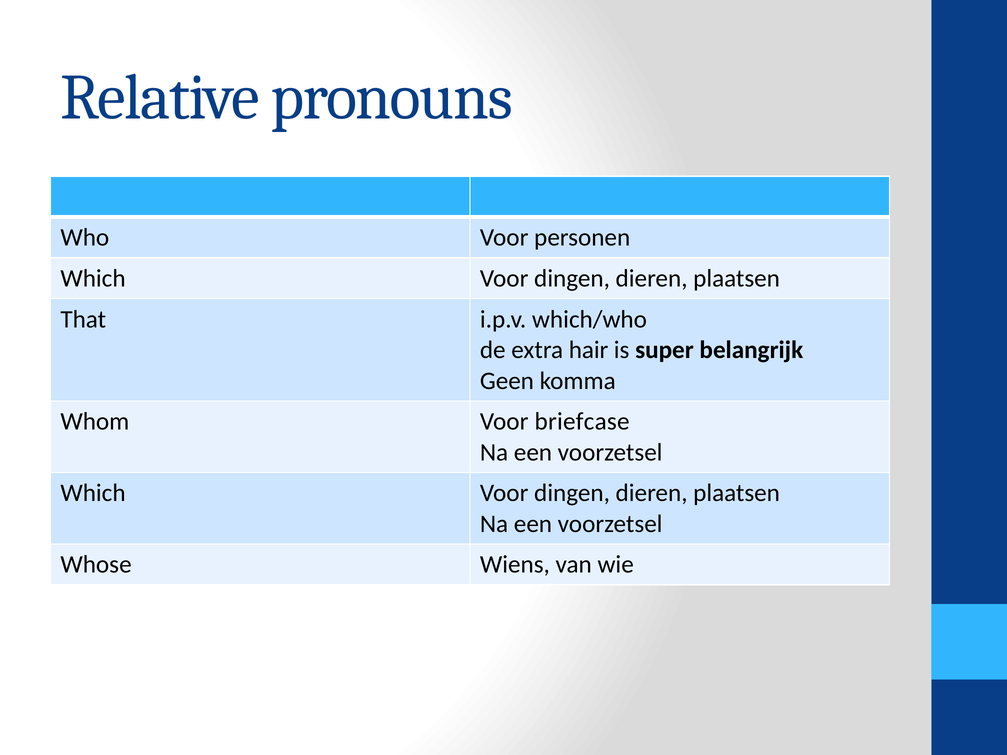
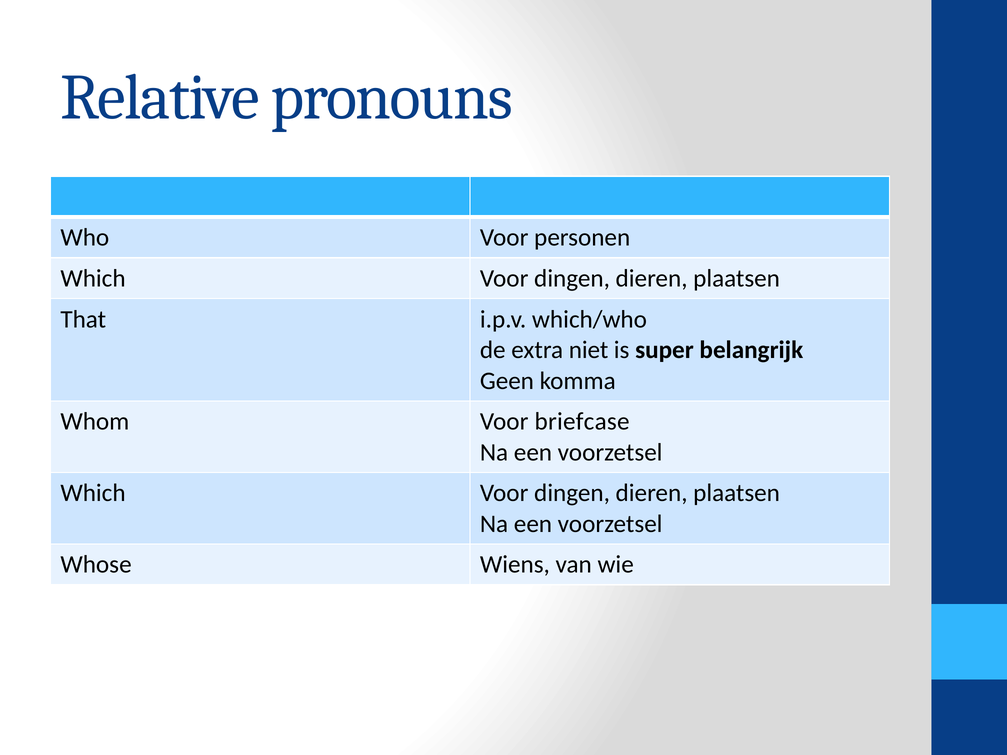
hair: hair -> niet (589, 350)
